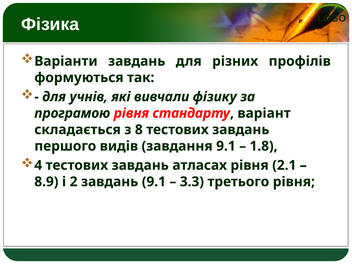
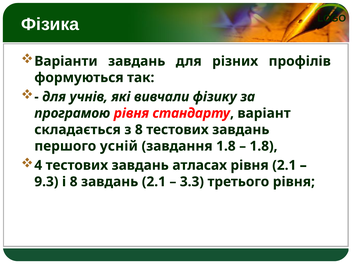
видів: видів -> усній (119, 146)
завдання 9.1: 9.1 -> 1.8 (226, 146)
8.9: 8.9 -> 9.3 (46, 182)
і 2: 2 -> 8 (74, 182)
завдань 9.1: 9.1 -> 2.1 (154, 182)
